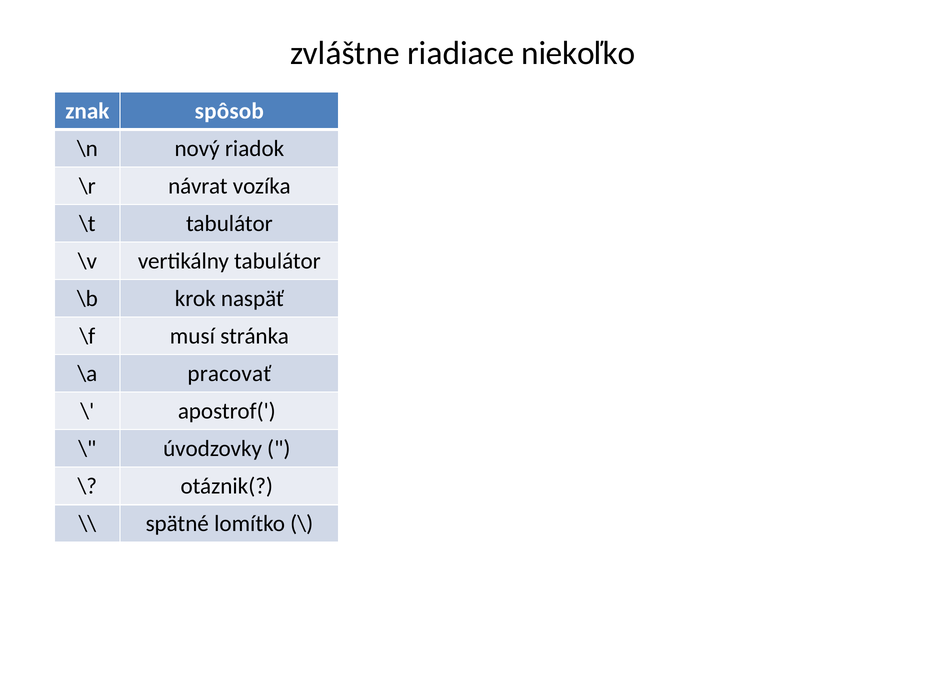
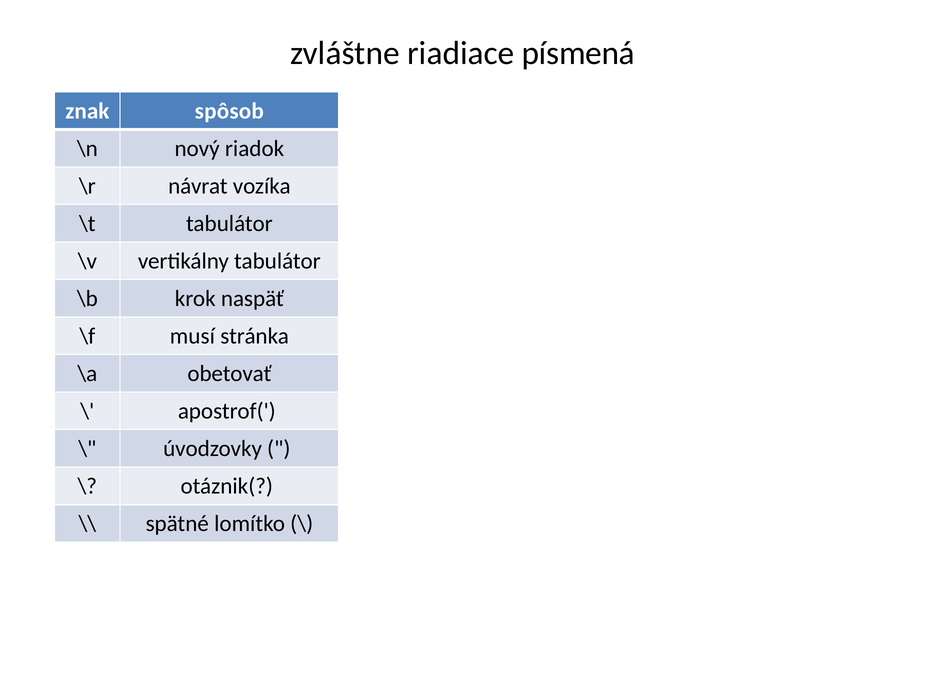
niekoľko: niekoľko -> písmená (578, 53)
pracovať: pracovať -> obetovať (230, 374)
